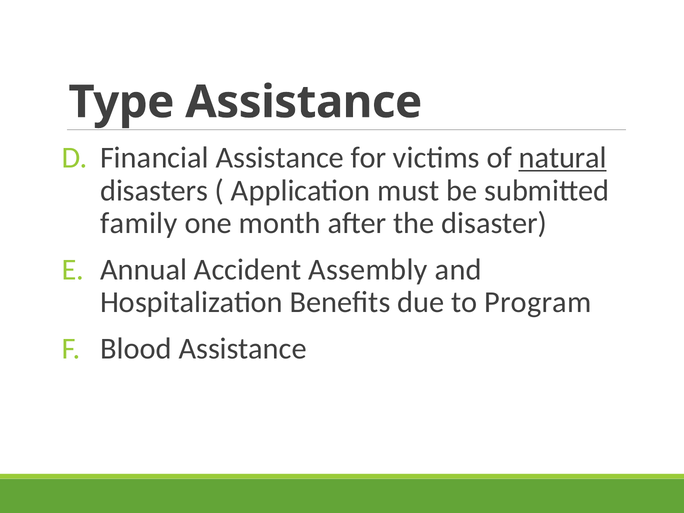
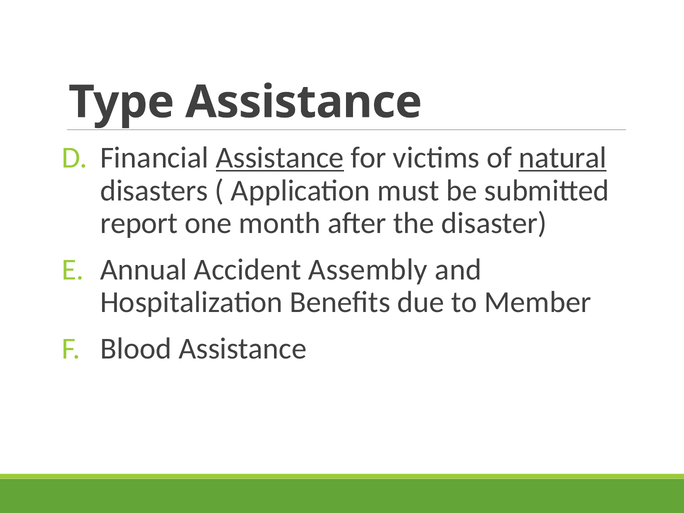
Assistance underline: none -> present (280, 158)
family: family -> report (139, 223)
Program: Program -> Member (538, 302)
